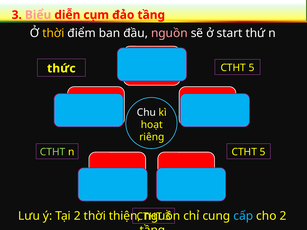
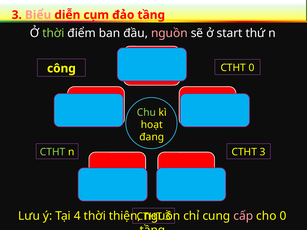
thời colour: yellow -> light green (53, 33)
5: 5 -> 0 (252, 68)
thức: thức -> công (61, 69)
Chu colour: white -> light green (146, 113)
riêng: riêng -> đang (152, 137)
5: 5 -> 3 (263, 152)
Tại 2: 2 -> 4 (77, 216)
cấp colour: light blue -> pink (243, 216)
cho 2: 2 -> 0 (283, 216)
